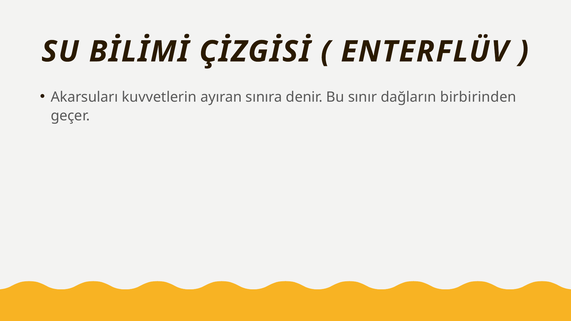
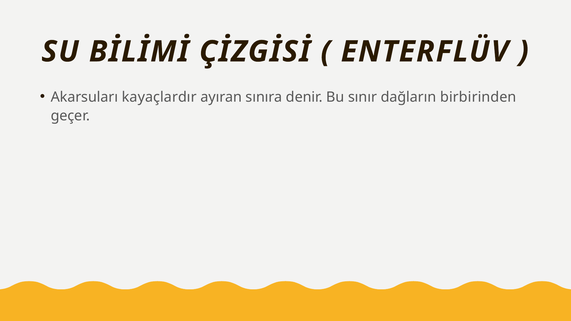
kuvvetlerin: kuvvetlerin -> kayaçlardır (159, 97)
